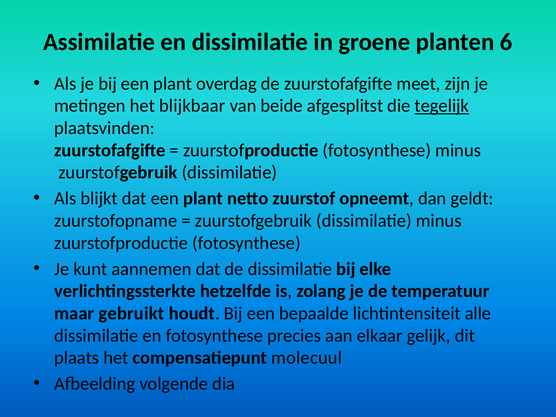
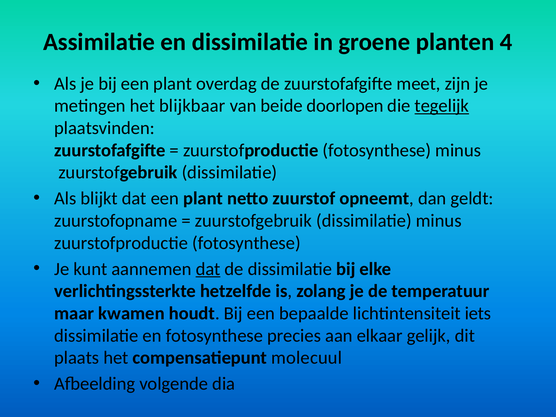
6: 6 -> 4 (506, 42)
afgesplitst: afgesplitst -> doorlopen (345, 106)
dat underline: none -> present (208, 269)
gebruikt: gebruikt -> kwamen (131, 313)
alle: alle -> iets (478, 313)
